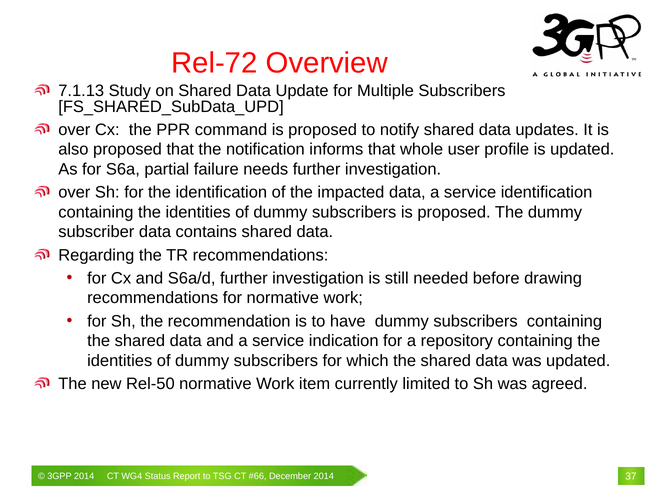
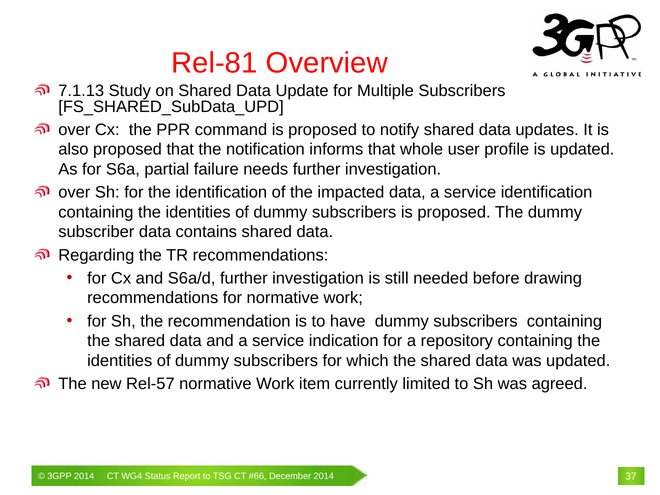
Rel-72: Rel-72 -> Rel-81 (214, 63)
Rel-50: Rel-50 -> Rel-57 (150, 384)
